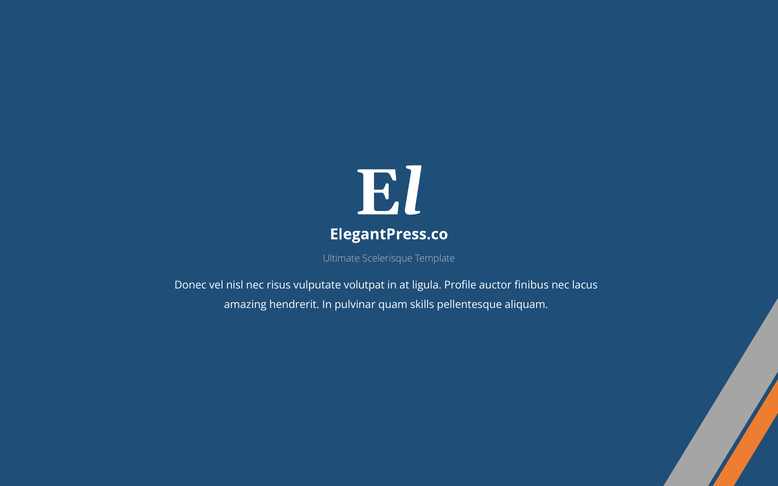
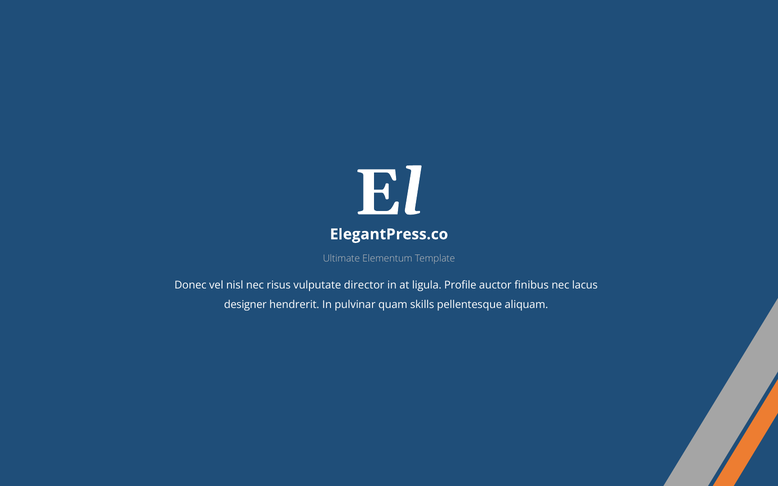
Scelerisque: Scelerisque -> Elementum (387, 259)
volutpat: volutpat -> director (364, 286)
amazing: amazing -> designer (245, 305)
